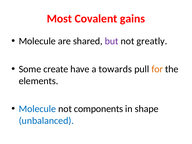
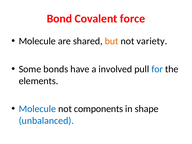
Most: Most -> Bond (59, 19)
gains: gains -> force (132, 19)
but colour: purple -> orange (112, 41)
greatly: greatly -> variety (152, 41)
create: create -> bonds (56, 69)
towards: towards -> involved (115, 69)
for colour: orange -> blue (157, 69)
